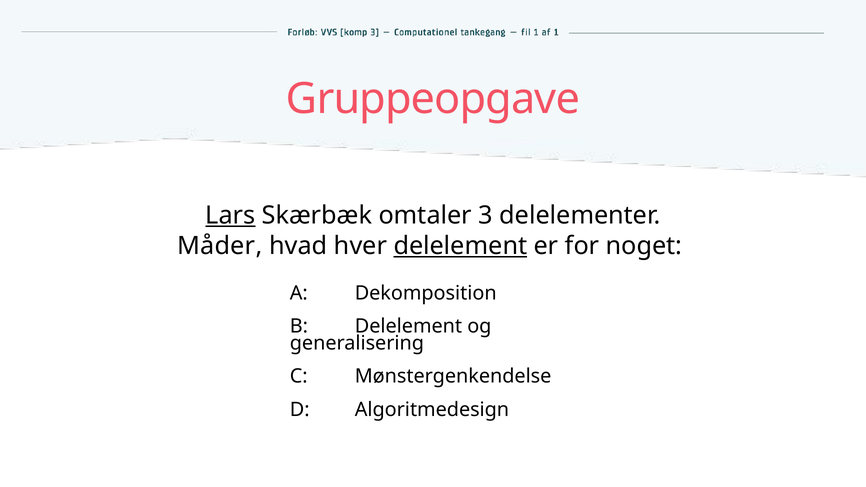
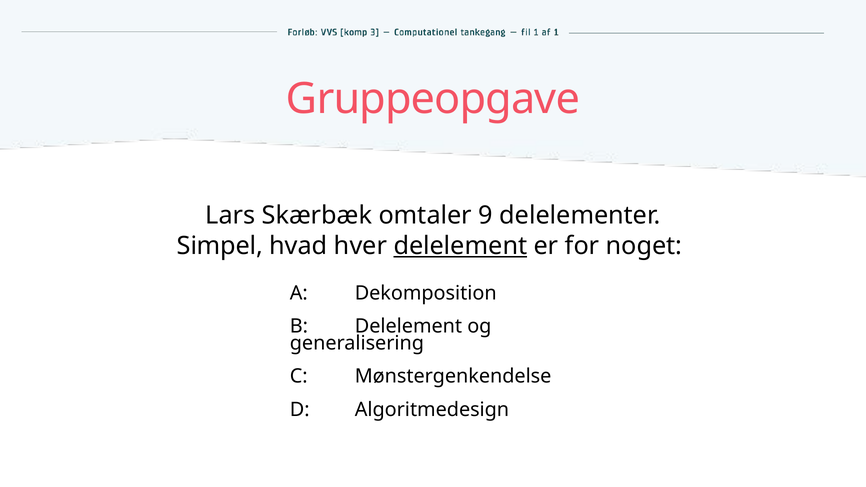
Lars underline: present -> none (230, 215)
3: 3 -> 9 (486, 215)
Måder: Måder -> Simpel (220, 246)
